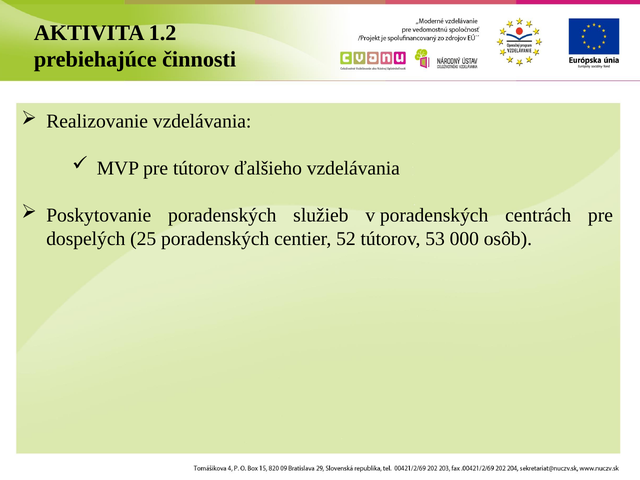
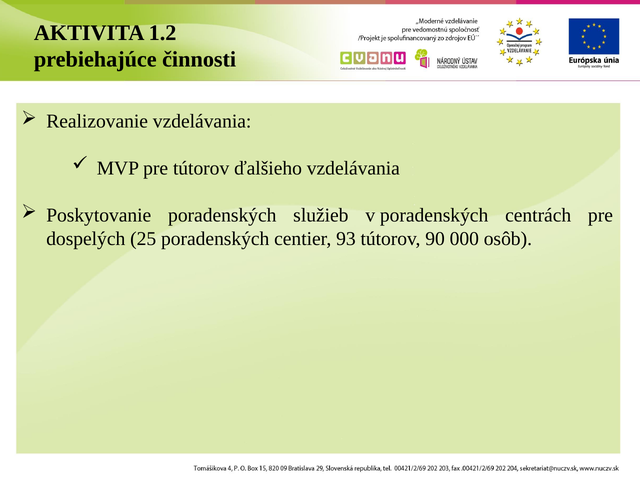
52: 52 -> 93 (346, 239)
53: 53 -> 90 (435, 239)
